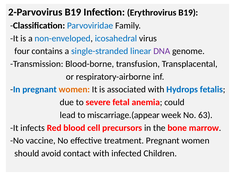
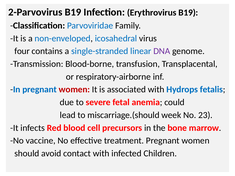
women colour: orange -> red (74, 90)
miscarriage.(appear: miscarriage.(appear -> miscarriage.(should (123, 115)
63: 63 -> 23 (205, 115)
